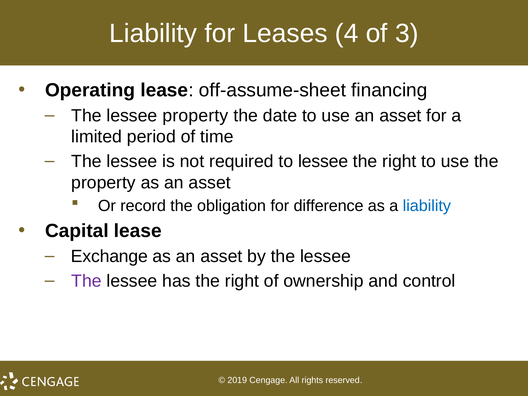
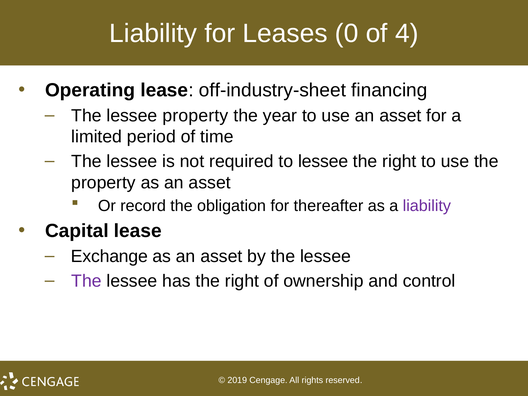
4: 4 -> 0 (347, 33)
3: 3 -> 4 (407, 33)
off-assume-sheet: off-assume-sheet -> off-industry-sheet (272, 90)
date: date -> year (280, 116)
difference: difference -> thereafter (328, 206)
liability colour: blue -> purple (427, 206)
